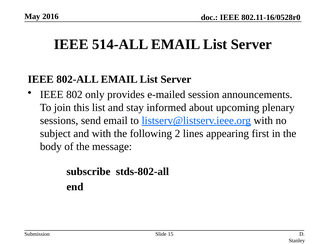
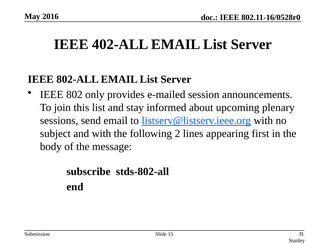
514-ALL: 514-ALL -> 402-ALL (120, 44)
